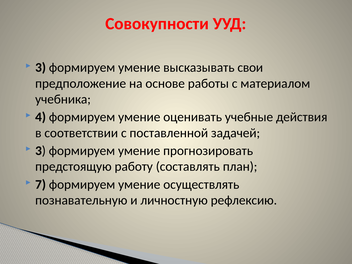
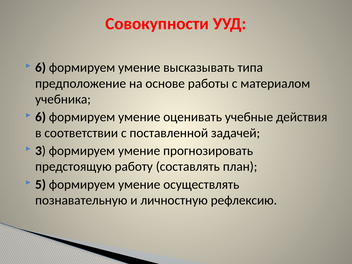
3: 3 -> 6 (41, 68)
свои: свои -> типа (250, 68)
4: 4 -> 6 (41, 117)
7: 7 -> 5 (41, 184)
